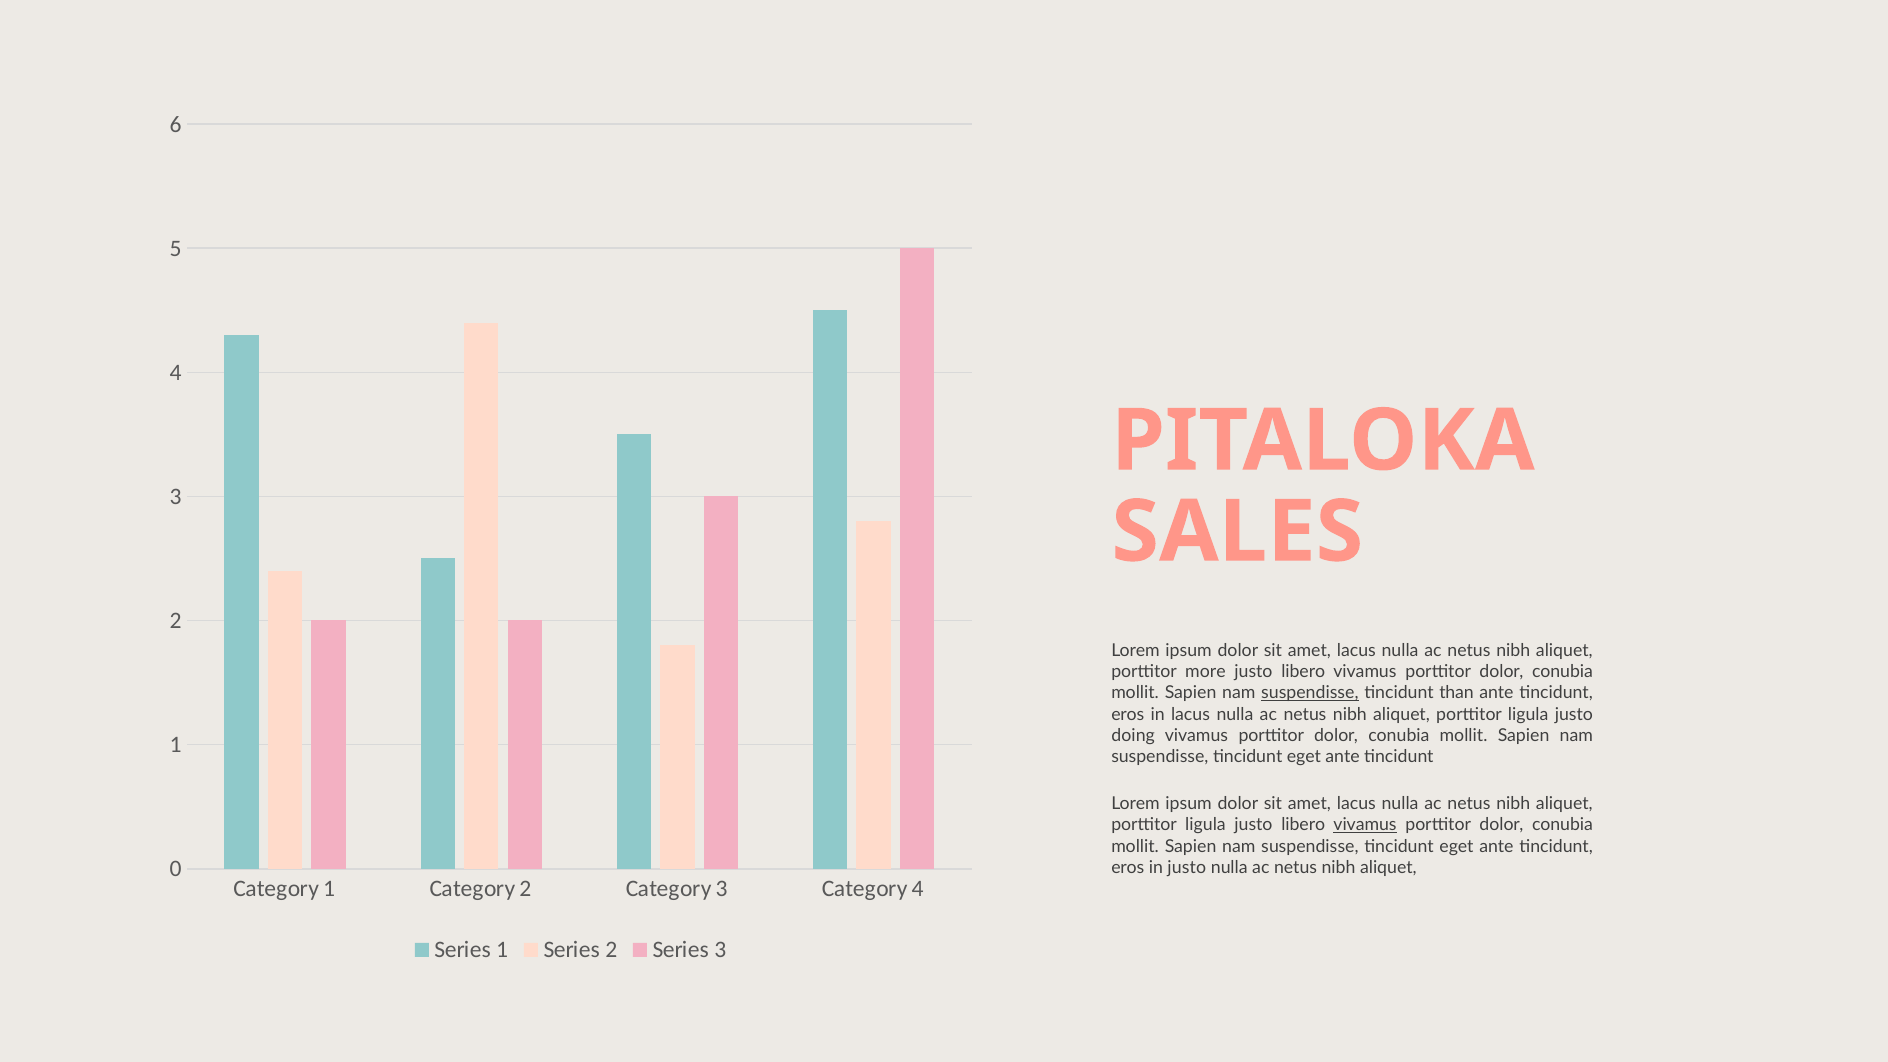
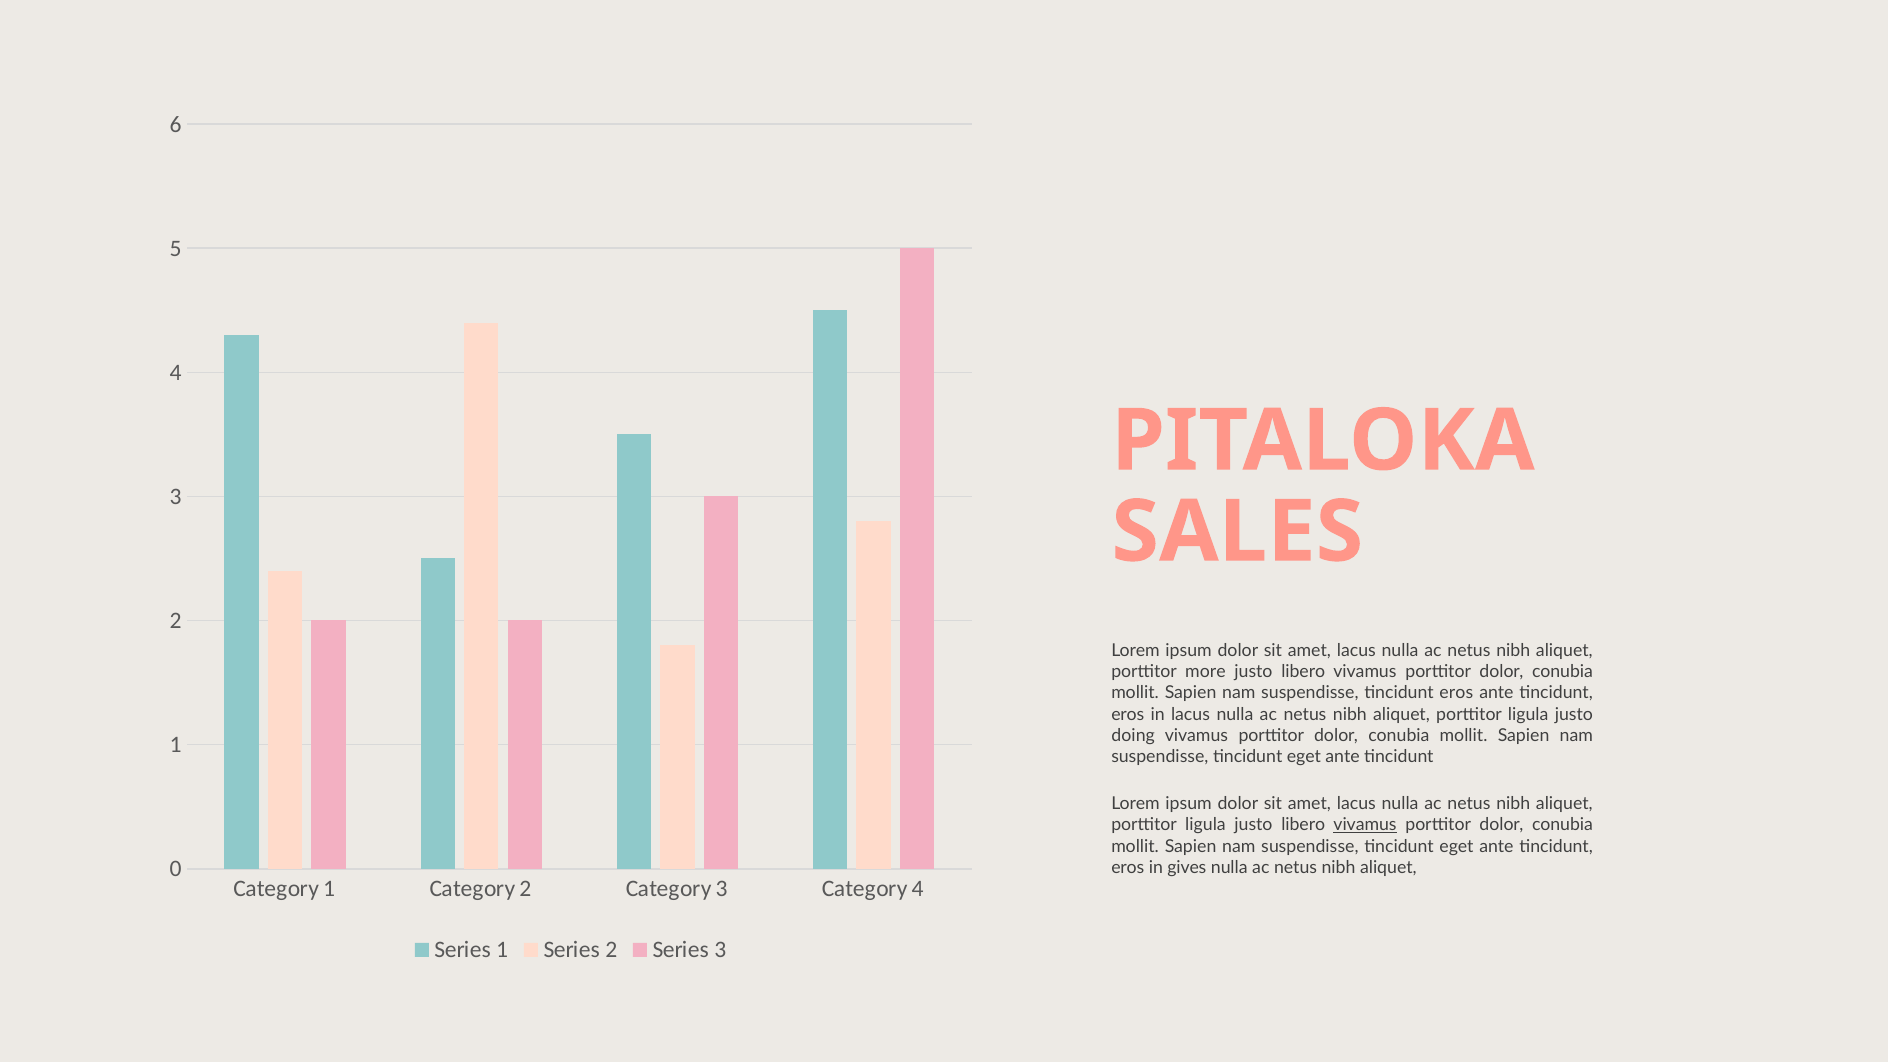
suspendisse underline: present -> none (1310, 693)
than: than -> eros (1456, 693)
in justo: justo -> gives (1187, 868)
